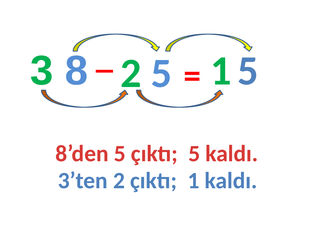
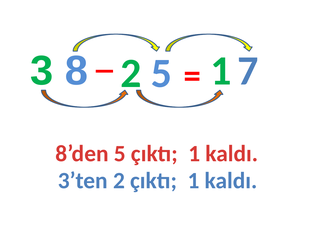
5: 5 -> 7 (248, 71)
5 çıktı 5: 5 -> 1 (194, 154)
